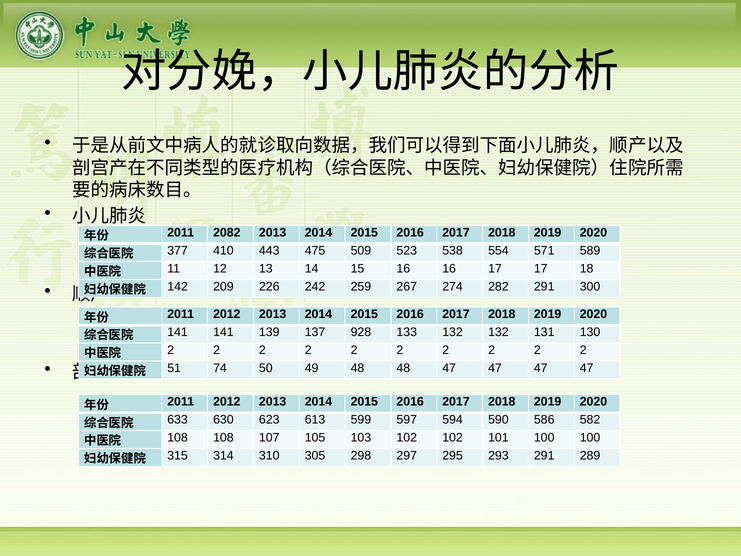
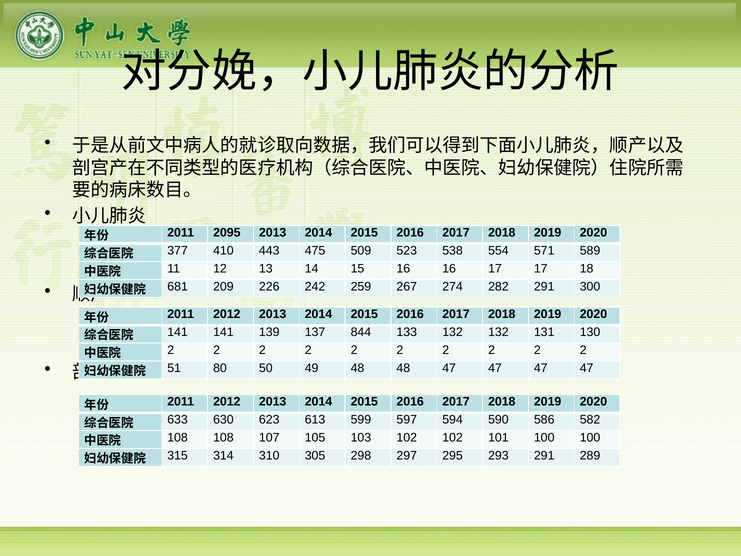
2082: 2082 -> 2095 (227, 233)
142: 142 -> 681 (178, 286)
928: 928 -> 844 (361, 332)
74: 74 -> 80 (220, 368)
